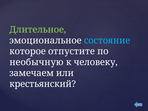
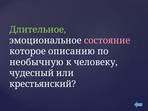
состояние colour: light blue -> pink (107, 40)
отпустите: отпустите -> описанию (72, 51)
замечаем: замечаем -> чудесный (32, 73)
